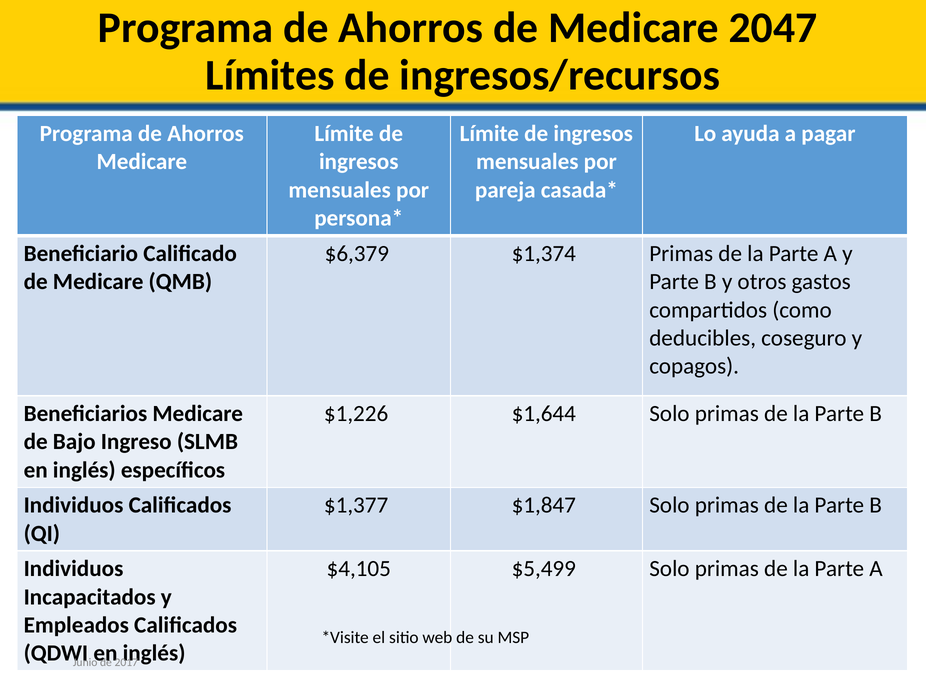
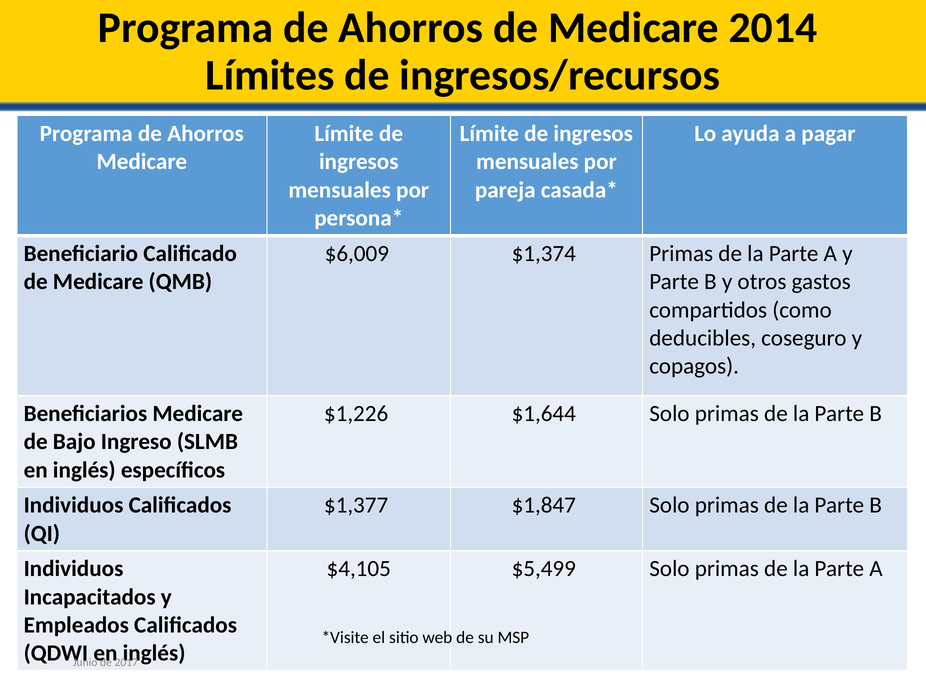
2047: 2047 -> 2014 (773, 28)
$6,379: $6,379 -> $6,009 (357, 254)
